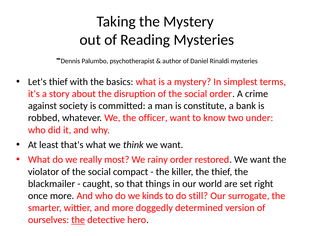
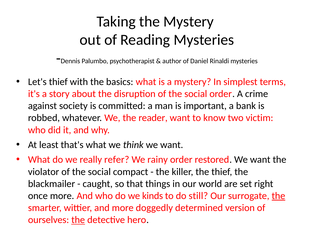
constitute: constitute -> important (205, 106)
officer: officer -> reader (153, 118)
under: under -> victim (260, 118)
most: most -> refer (117, 159)
the underline: none -> present (278, 195)
